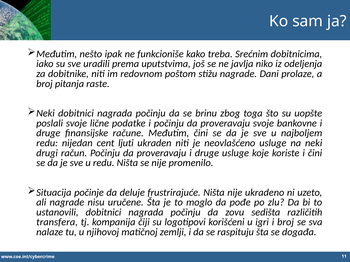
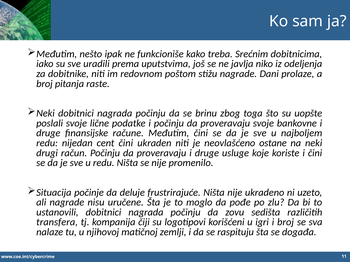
cent ljuti: ljuti -> čini (126, 143)
neovlašćeno usluge: usluge -> ostane (273, 143)
